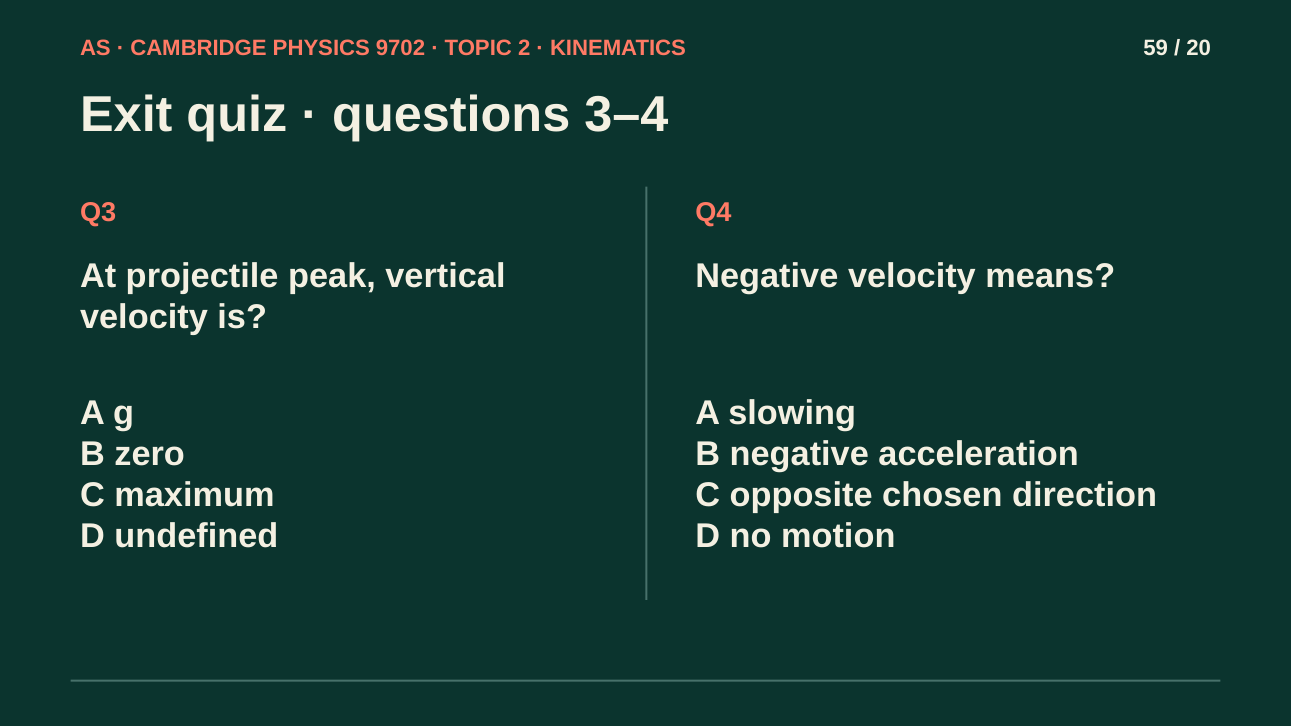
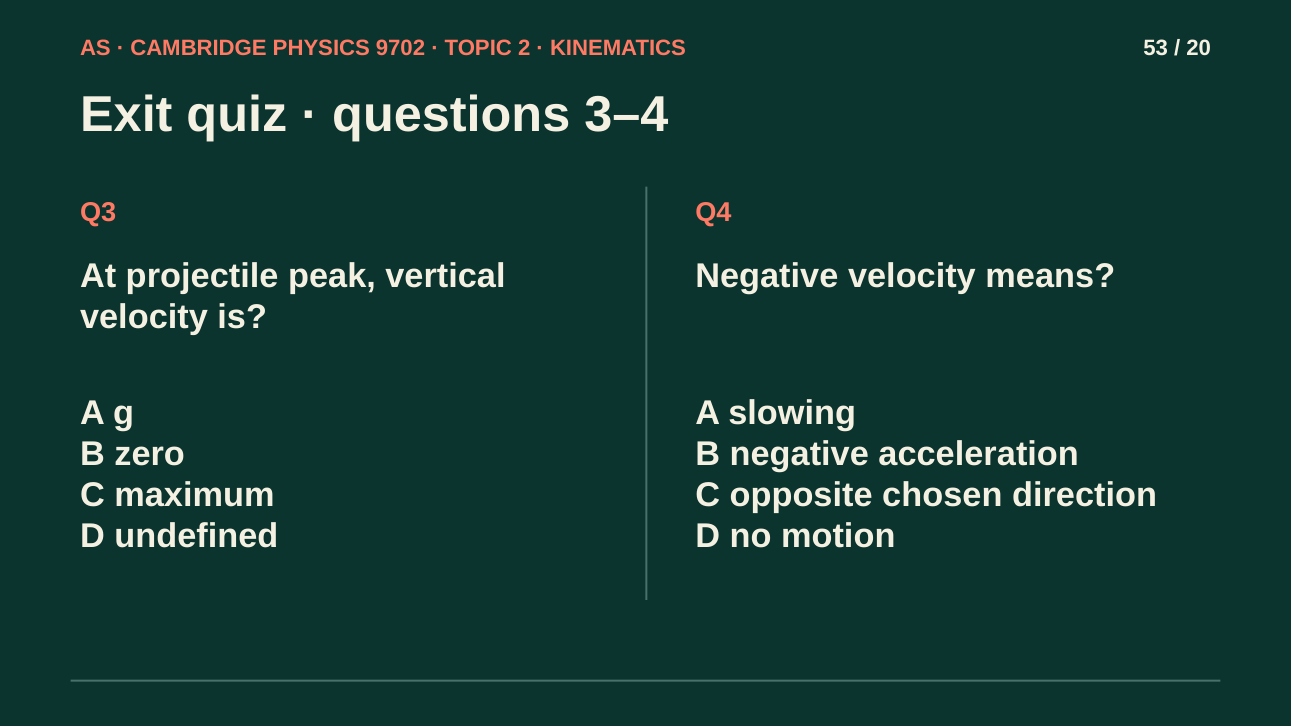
59: 59 -> 53 (1156, 48)
